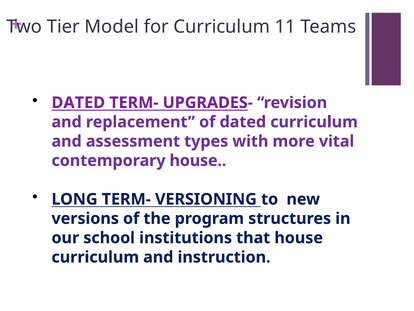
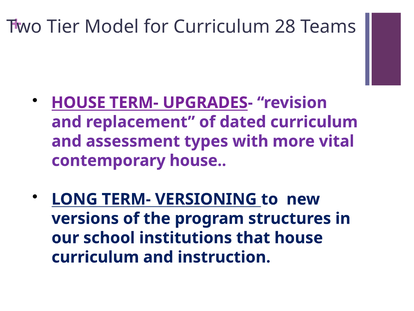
11: 11 -> 28 (285, 27)
DATED: DATED -> HOUSE (78, 103)
